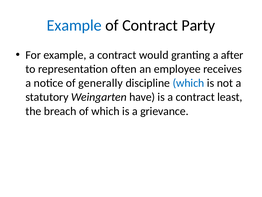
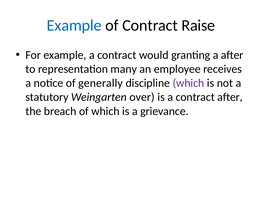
Party: Party -> Raise (198, 25)
often: often -> many (124, 69)
which colour: blue -> purple (188, 83)
have: have -> over (142, 97)
contract least: least -> after (230, 97)
